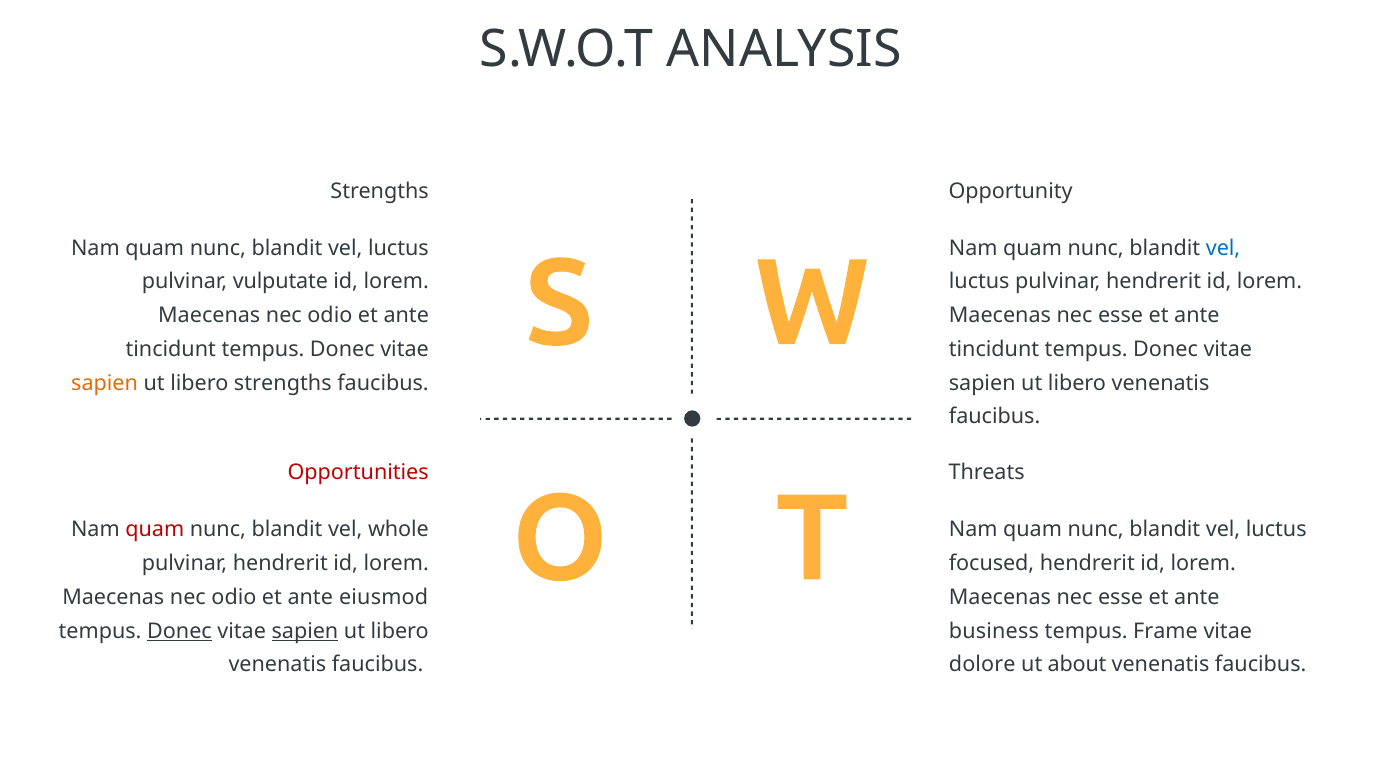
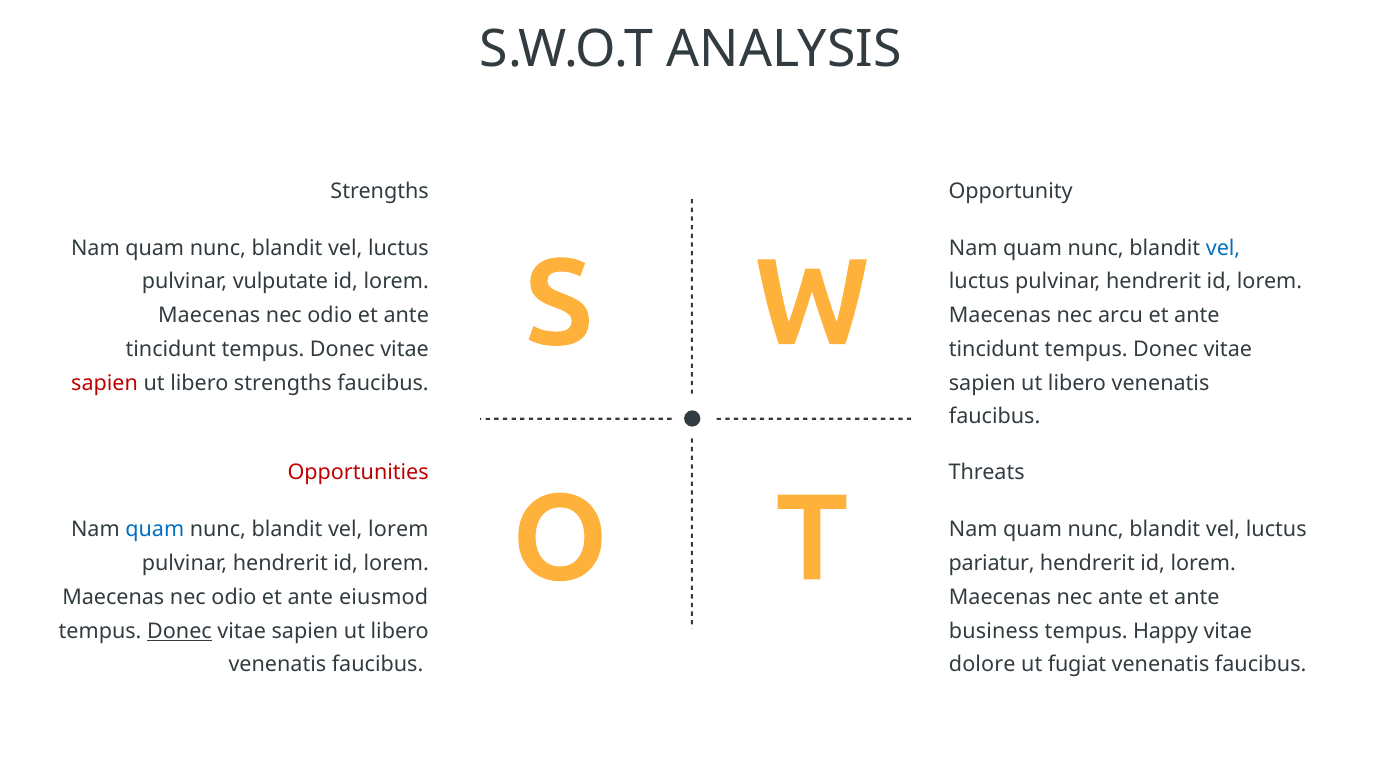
esse: esse -> arcu (1121, 315)
sapien colour: orange -> red (105, 383)
quam colour: red -> blue (155, 529)
vel whole: whole -> lorem (398, 529)
focused: focused -> pariatur (992, 563)
esse: esse -> ante (1121, 597)
sapien underline: present -> none (305, 630)
Frame: Frame -> Happy (1166, 630)
about: about -> fugiat (1077, 664)
